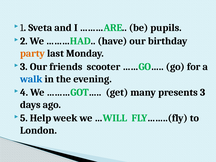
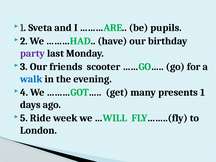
party colour: orange -> purple (33, 53)
3: 3 -> 1 (203, 92)
Help: Help -> Ride (40, 118)
